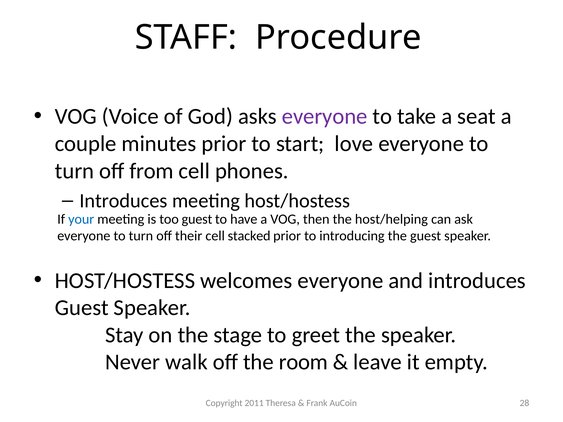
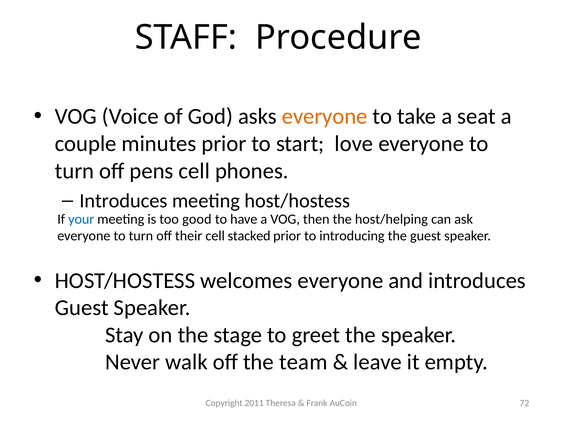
everyone colour: purple -> orange (325, 117)
from: from -> pens (152, 171)
too guest: guest -> good (197, 219)
room: room -> team (303, 362)
28: 28 -> 72 (524, 403)
